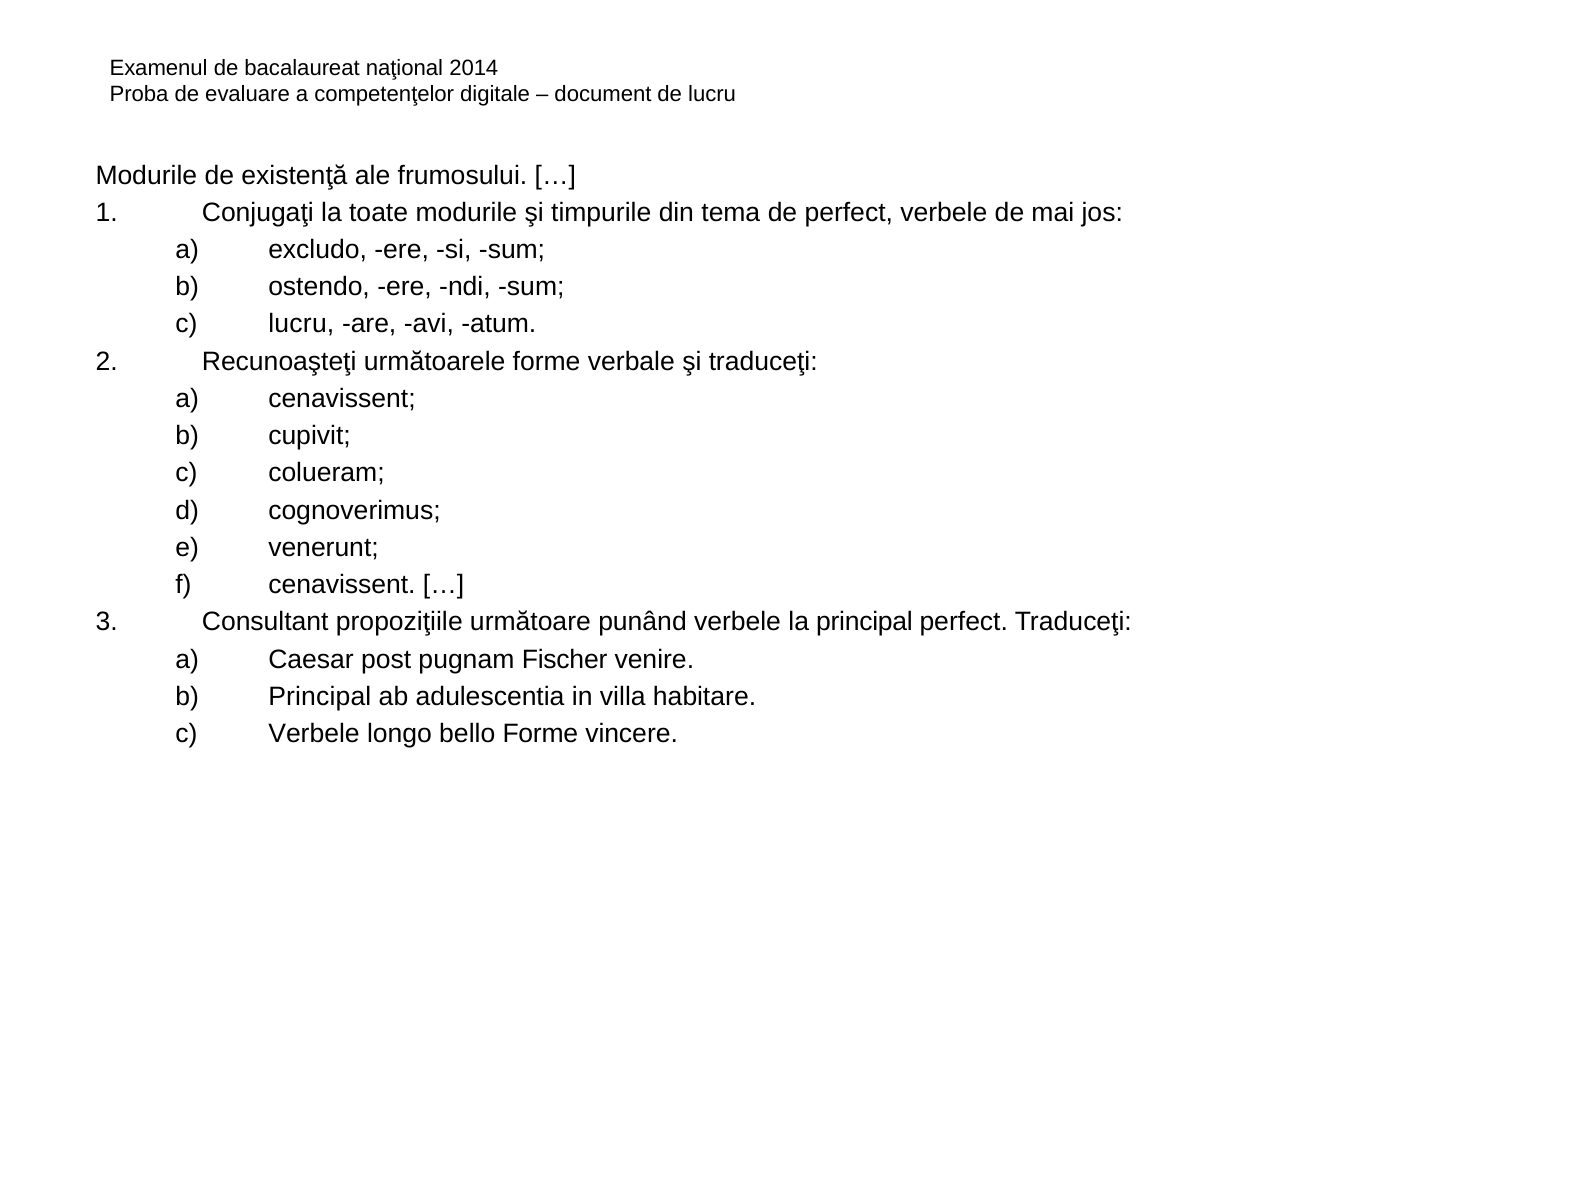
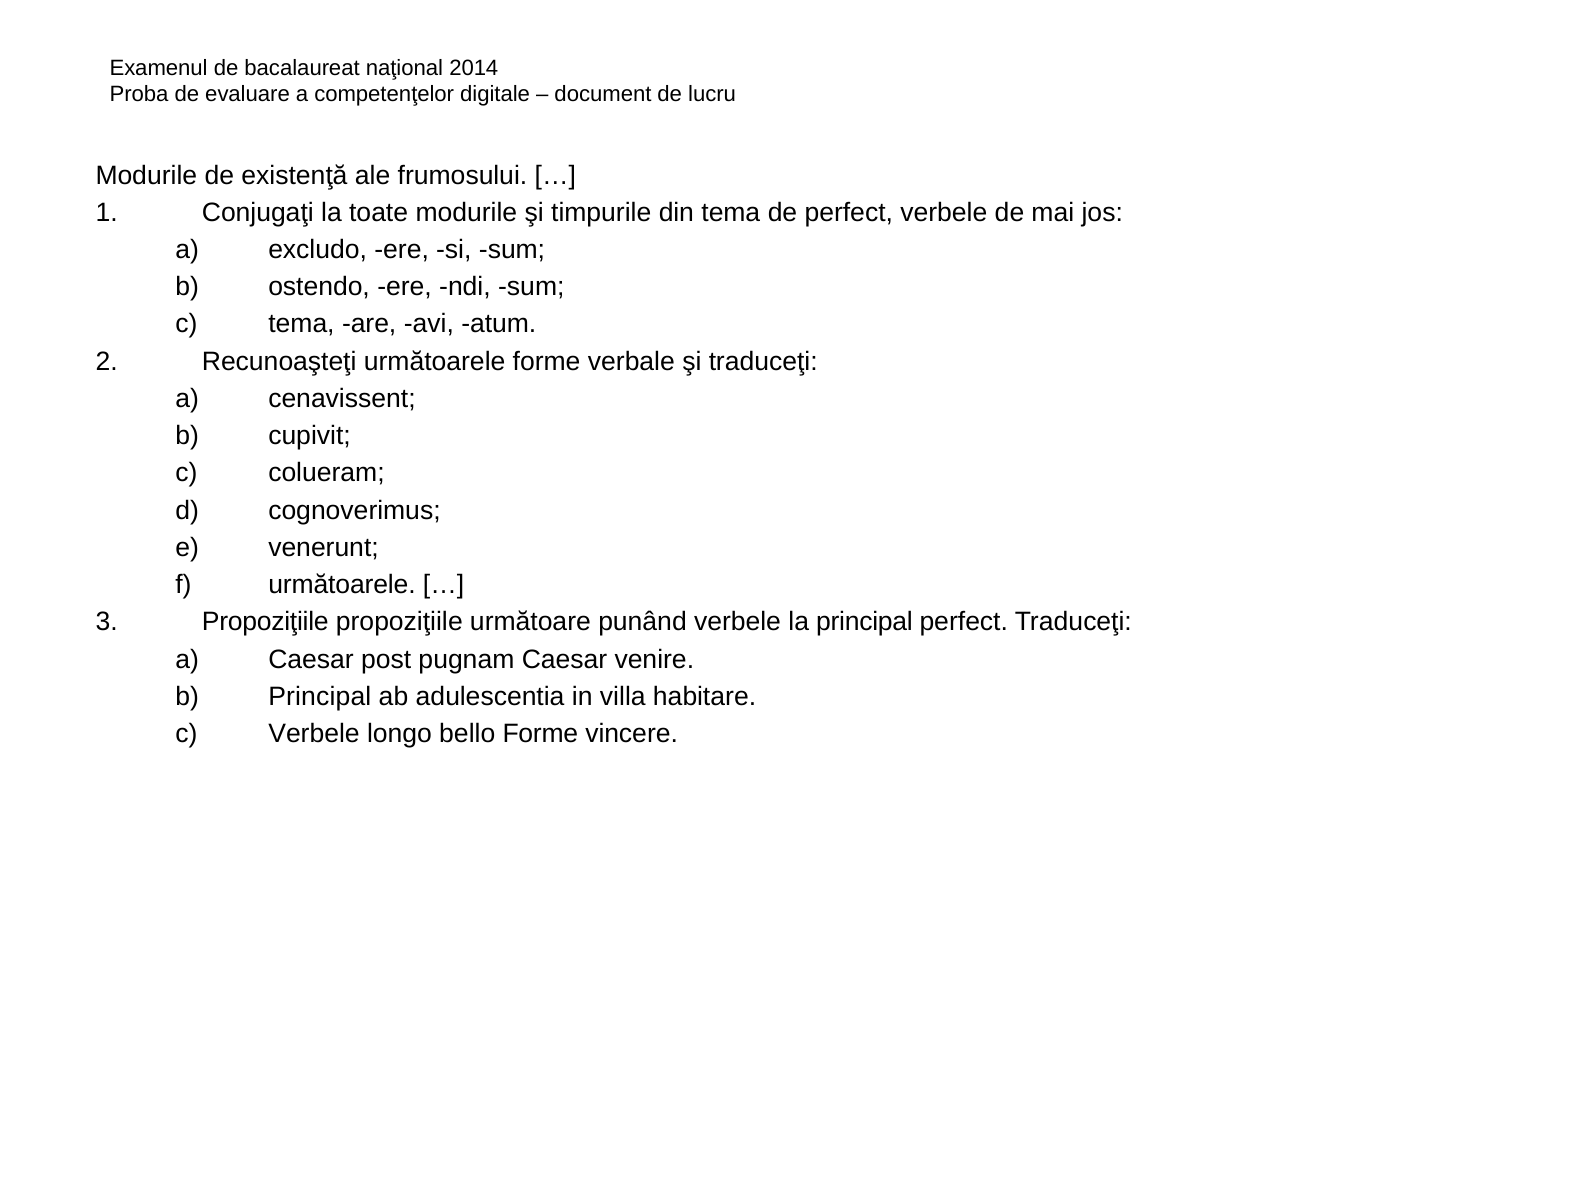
lucru: lucru -> tema (301, 324)
cenavissent: cenavissent -> următoarele (342, 585)
Consultant: Consultant -> Propoziţiile (265, 622)
pugnam Fischer: Fischer -> Caesar (564, 659)
